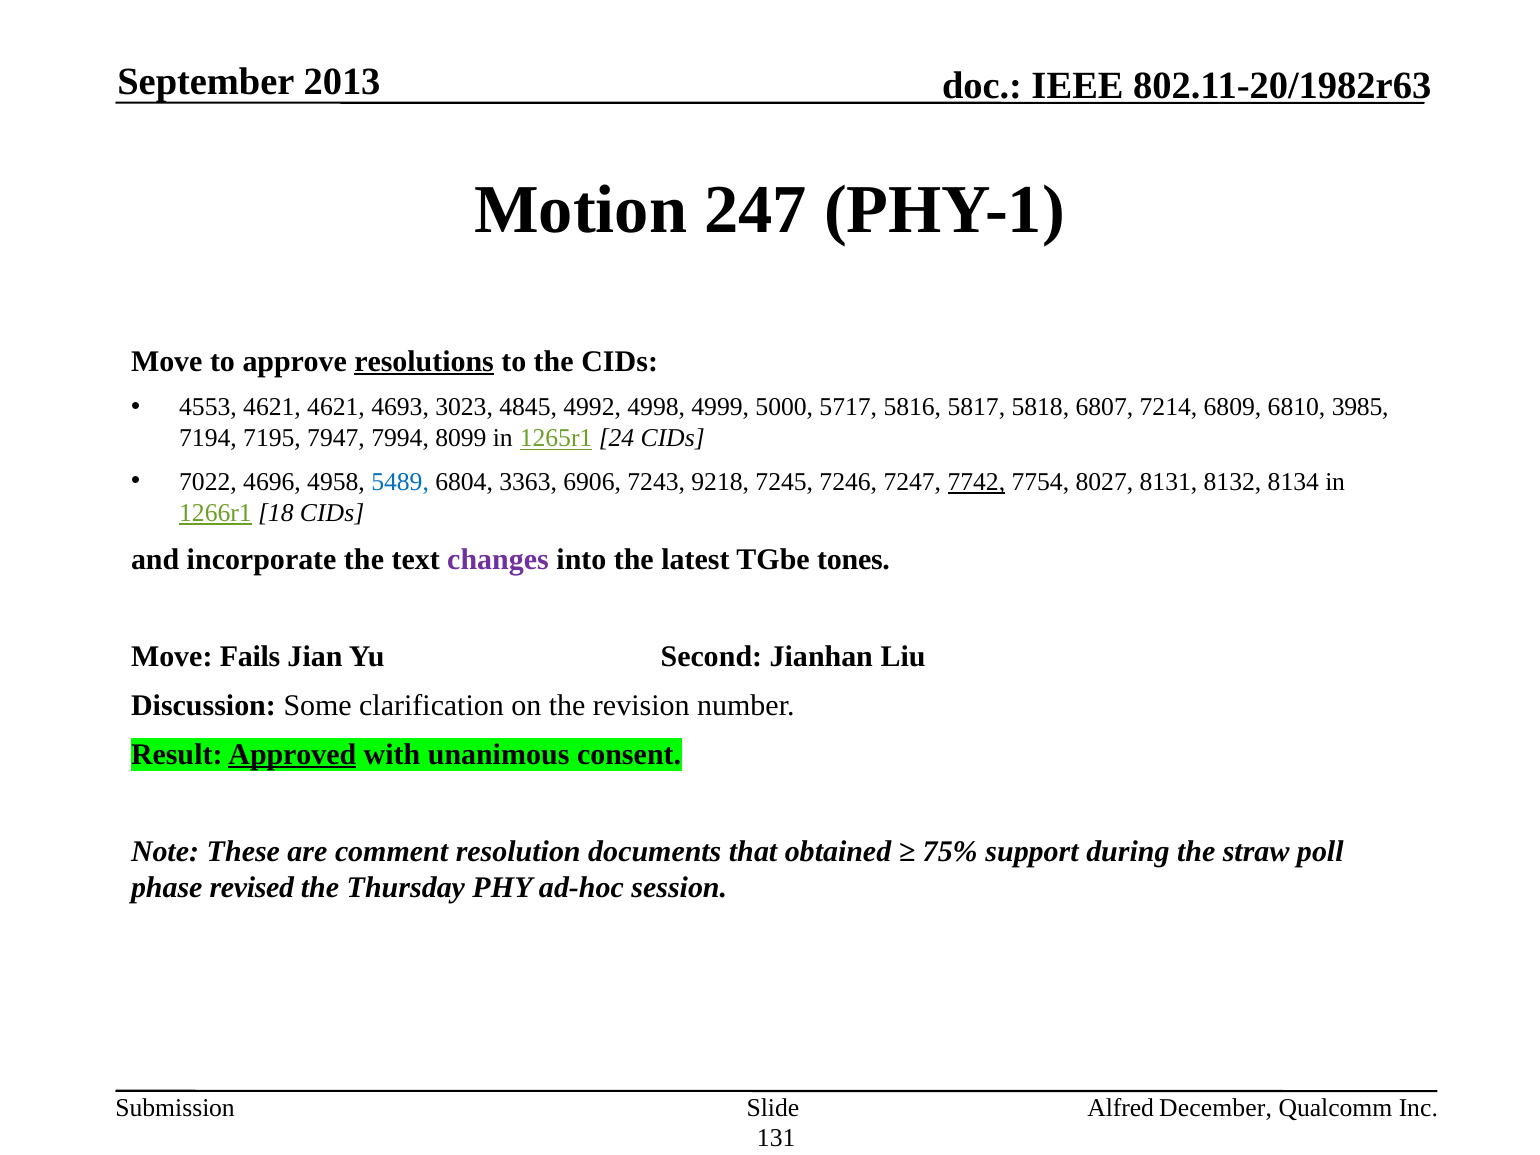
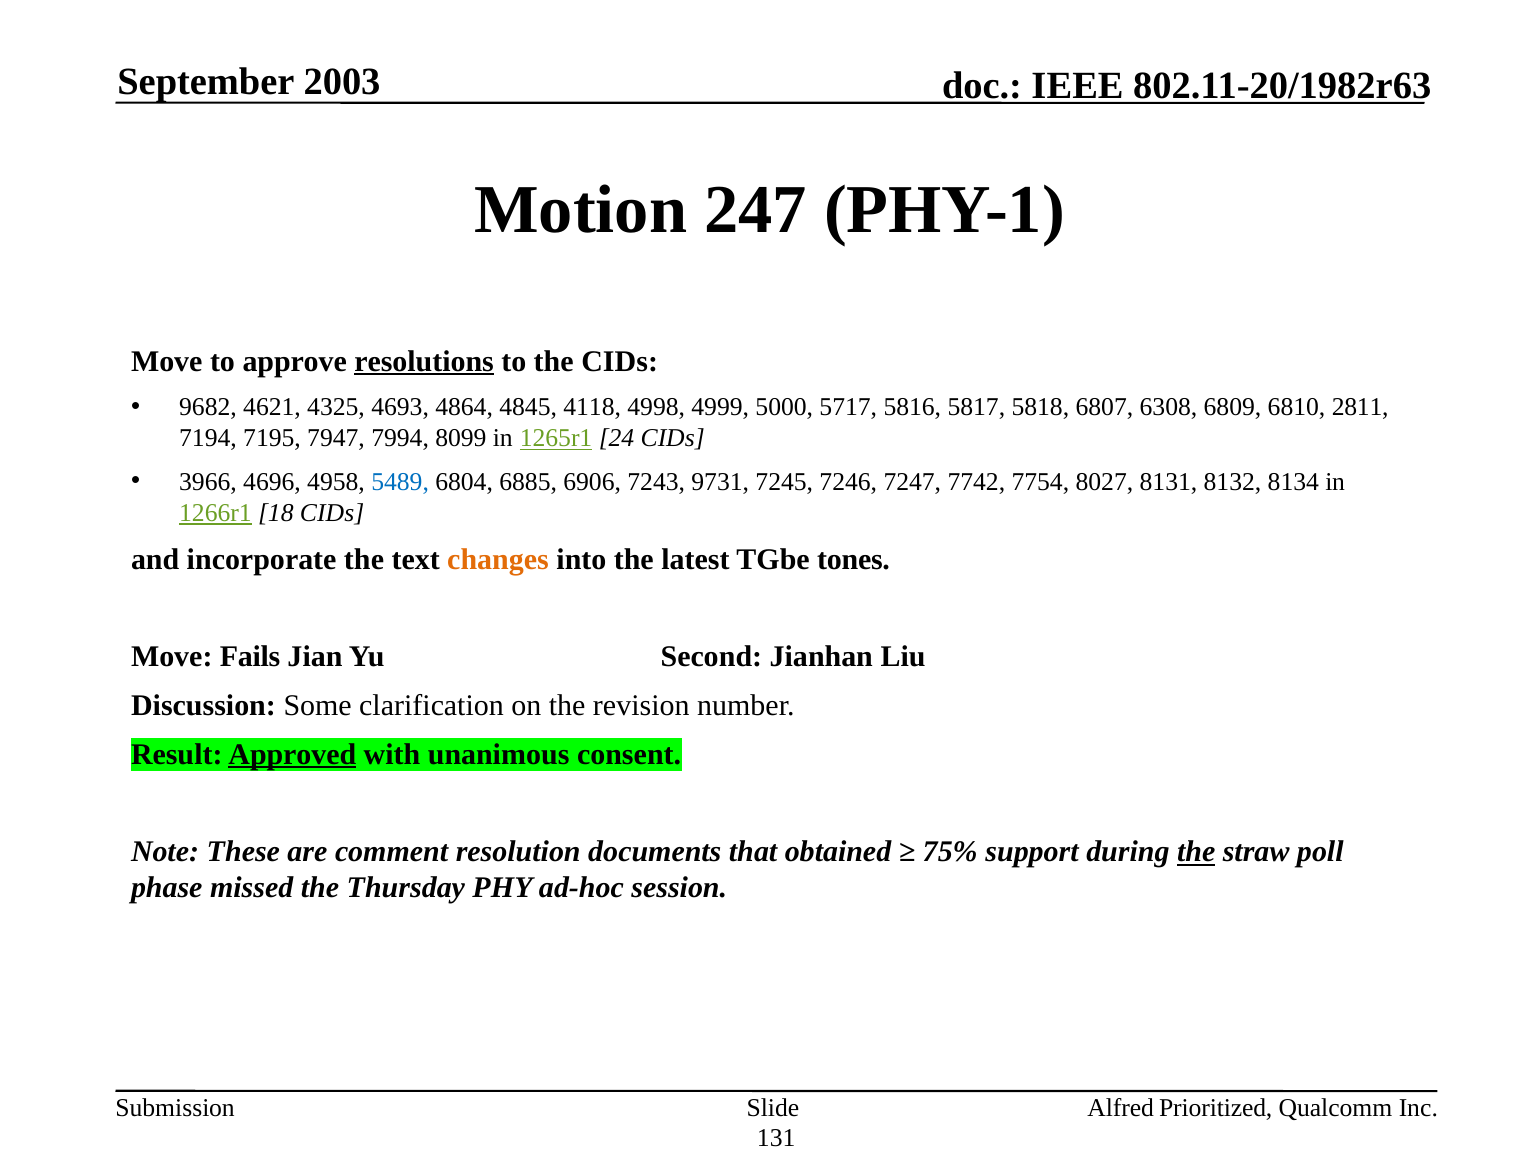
2013: 2013 -> 2003 (342, 82)
4553: 4553 -> 9682 (208, 407)
4621 4621: 4621 -> 4325 (336, 407)
3023: 3023 -> 4864 (464, 407)
4992: 4992 -> 4118 (592, 407)
7214: 7214 -> 6308 (1168, 407)
3985: 3985 -> 2811 (1360, 407)
7022: 7022 -> 3966 (208, 482)
3363: 3363 -> 6885 (528, 482)
9218: 9218 -> 9731 (720, 482)
7742 underline: present -> none (976, 482)
changes colour: purple -> orange (498, 559)
the underline: none -> present (1196, 852)
revised: revised -> missed (252, 888)
December: December -> Prioritized (1216, 1108)
